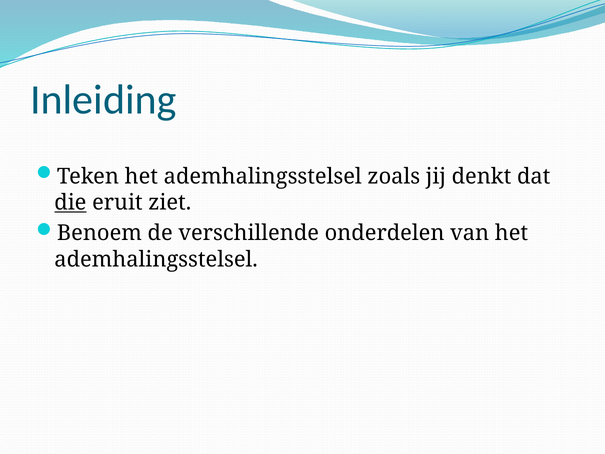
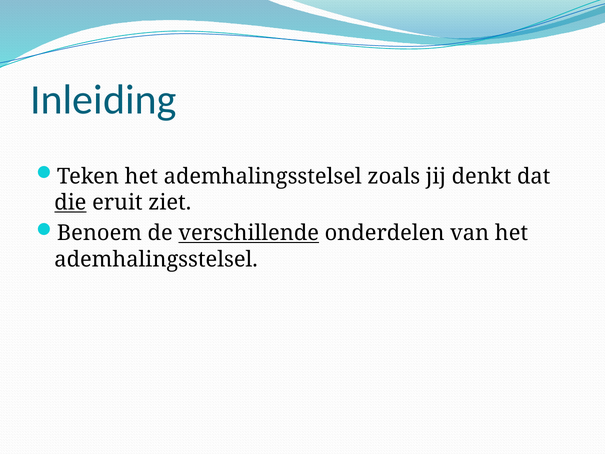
verschillende underline: none -> present (249, 233)
